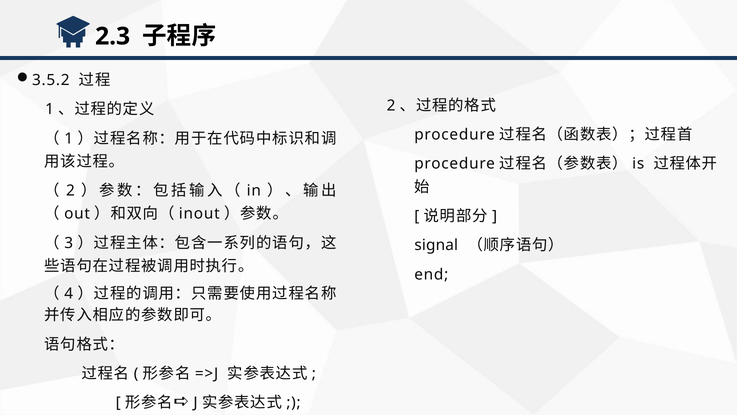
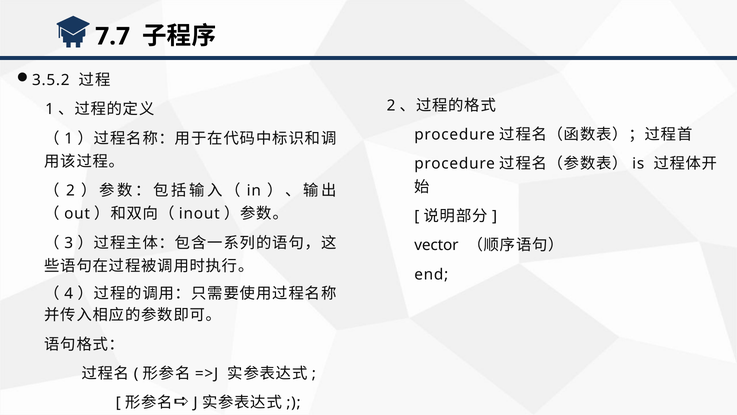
2.3: 2.3 -> 7.7 (113, 36)
signal: signal -> vector (436, 245)
